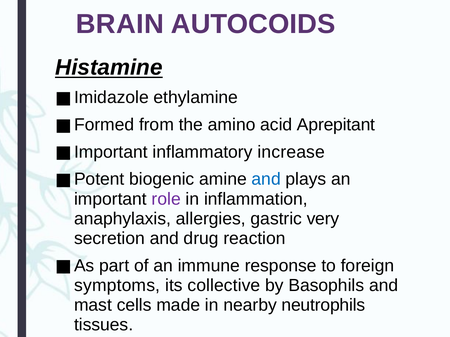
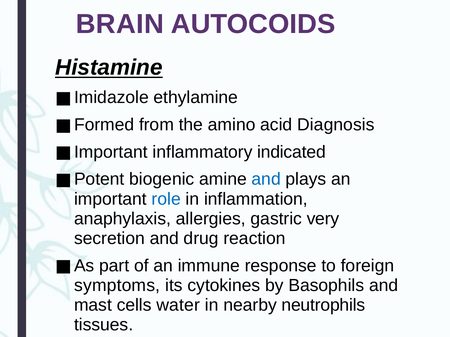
Aprepitant: Aprepitant -> Diagnosis (336, 125)
increase: increase -> indicated (291, 152)
role colour: purple -> blue (166, 199)
collective: collective -> cytokines (224, 286)
made: made -> water (178, 306)
